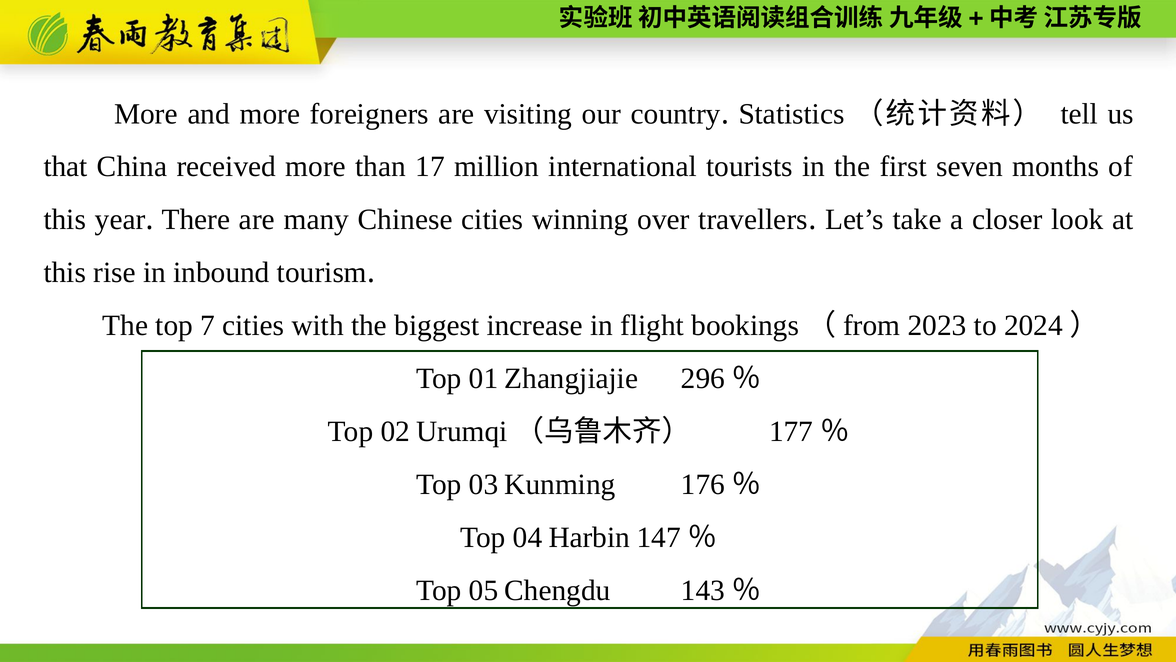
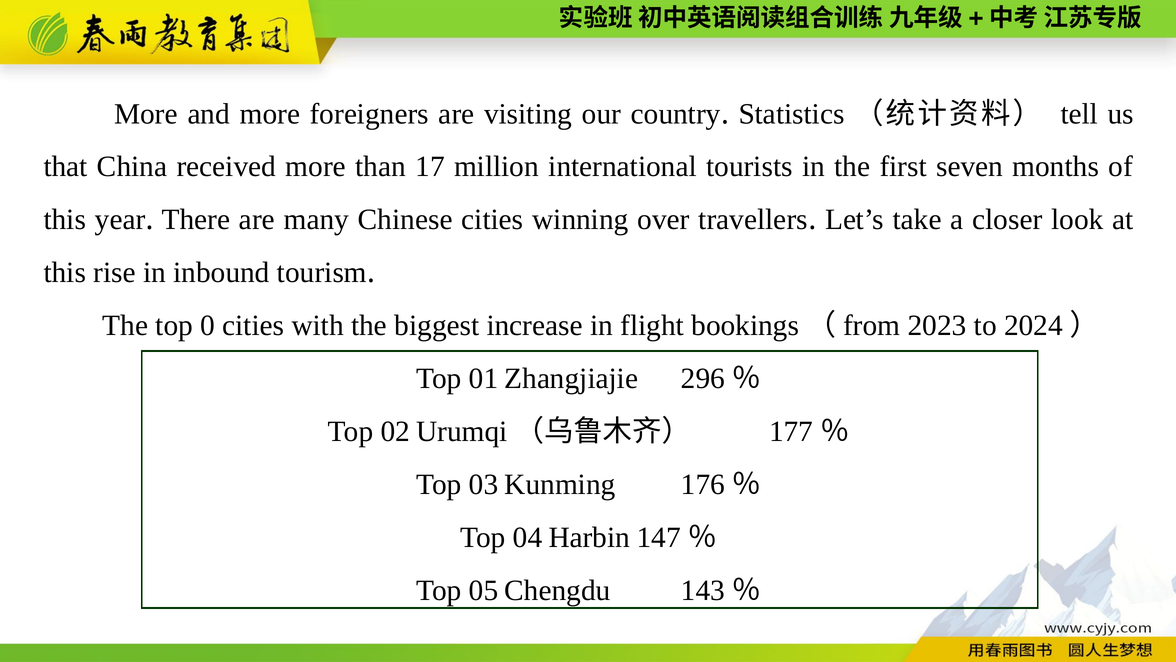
7: 7 -> 0 (208, 325)
